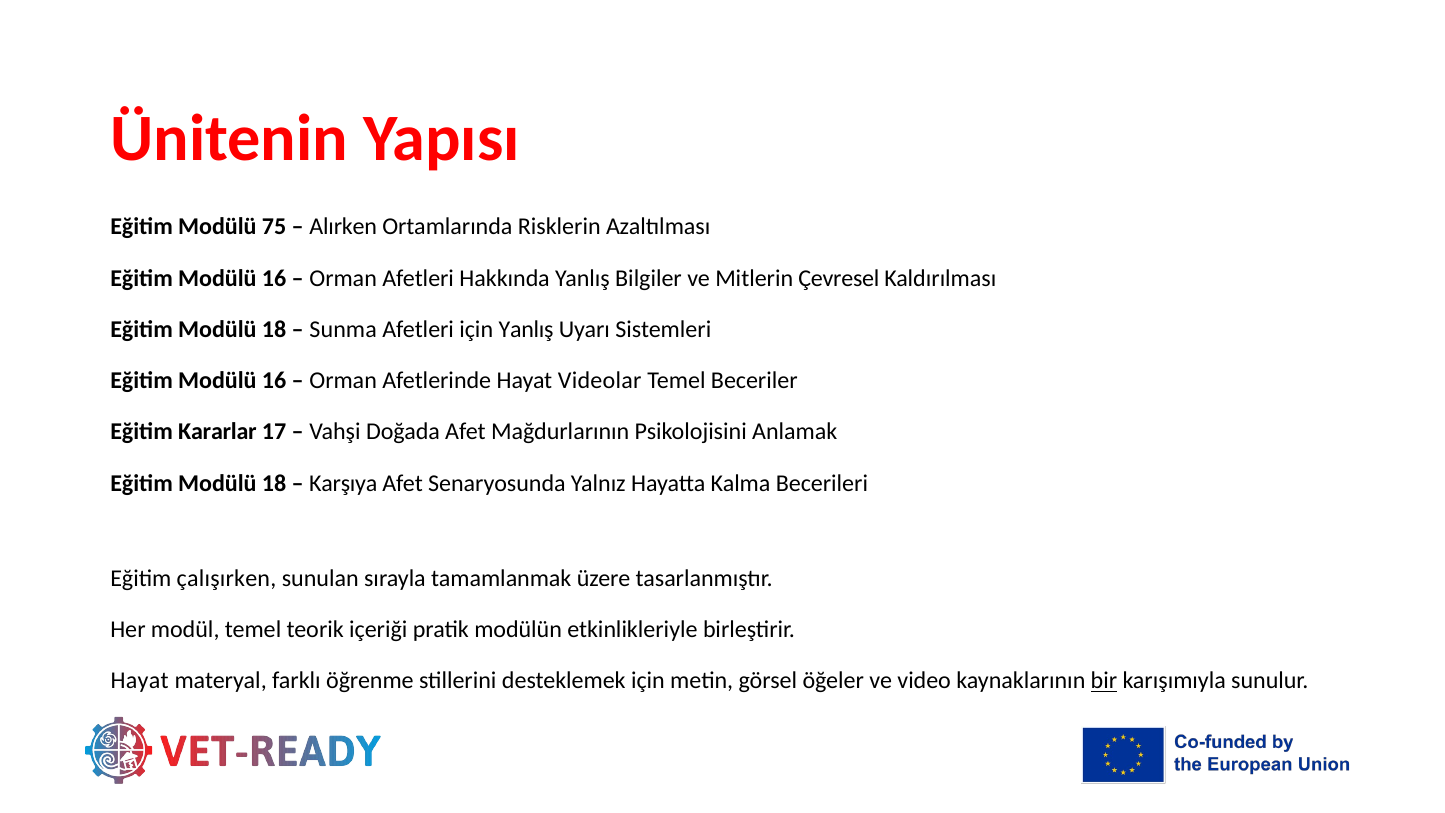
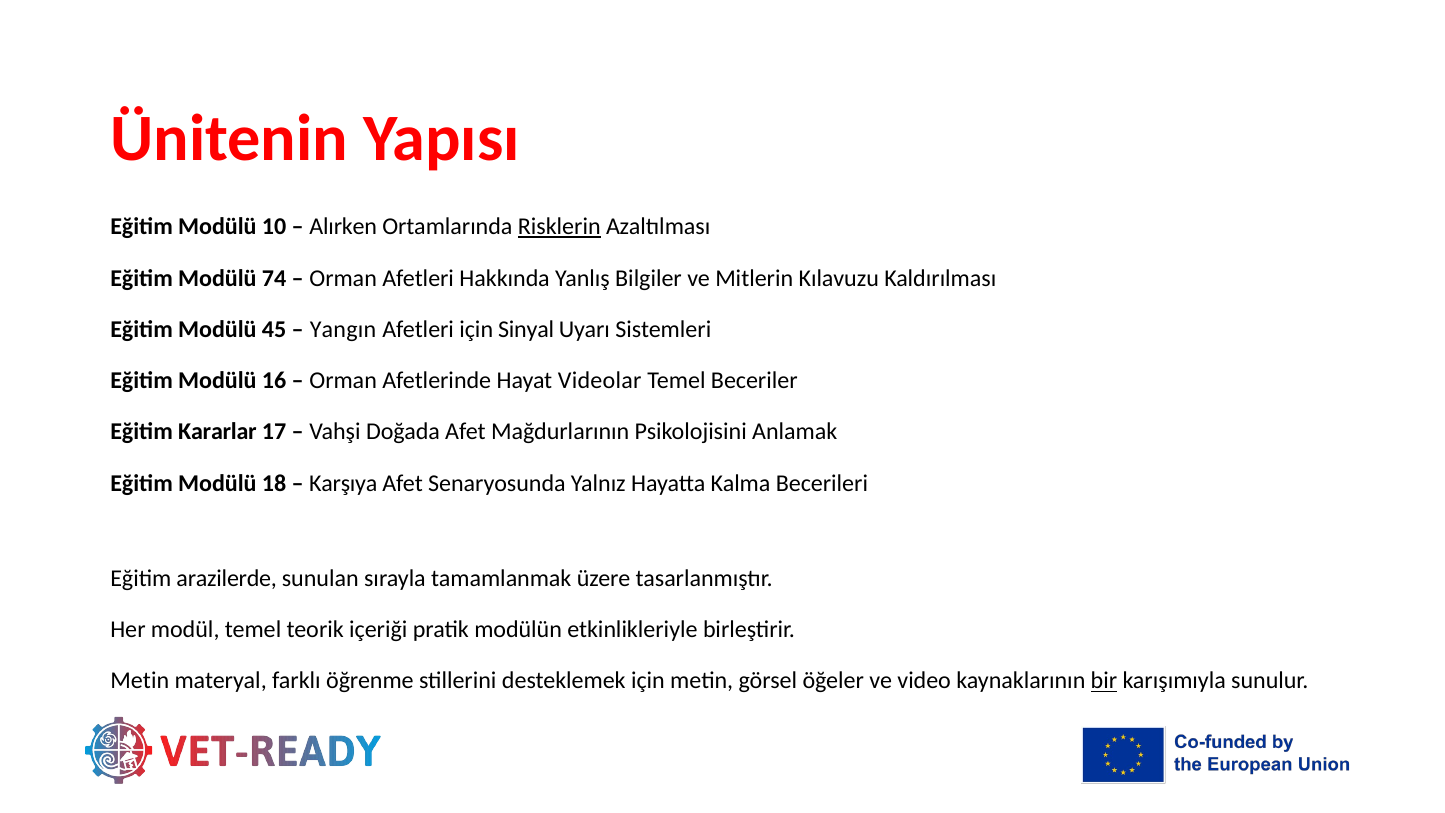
75: 75 -> 10 (274, 227)
Risklerin underline: none -> present (559, 227)
16: 16 -> 74 (274, 278)
Çevresel: Çevresel -> Kılavuzu (839, 278)
18: 18 -> 45 (274, 329)
Sunma: Sunma -> Yangın (343, 329)
için Yanlış: Yanlış -> Sinyal (526, 329)
çalışırken: çalışırken -> arazilerde (227, 578)
Hayat: Hayat -> Metin (140, 681)
